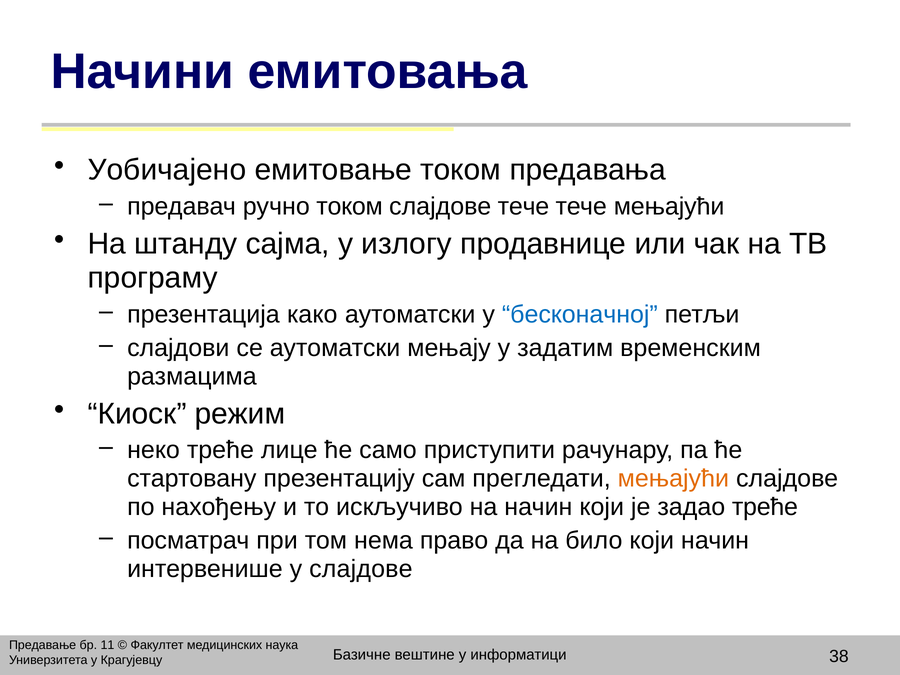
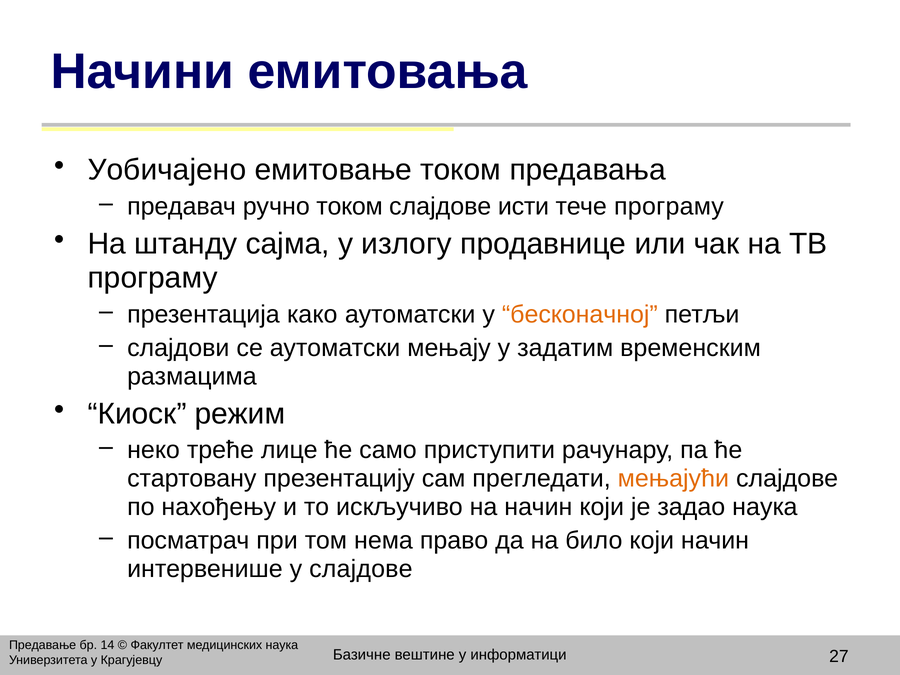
слајдове тече: тече -> исти (524, 206)
тече мењајући: мењајући -> програму (669, 206)
бесконачној colour: blue -> orange (580, 314)
задао треће: треће -> наука (765, 507)
11: 11 -> 14 (107, 645)
38: 38 -> 27 (839, 657)
